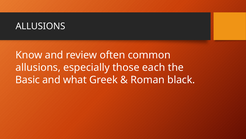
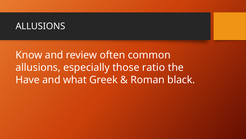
each: each -> ratio (154, 67)
Basic: Basic -> Have (28, 80)
